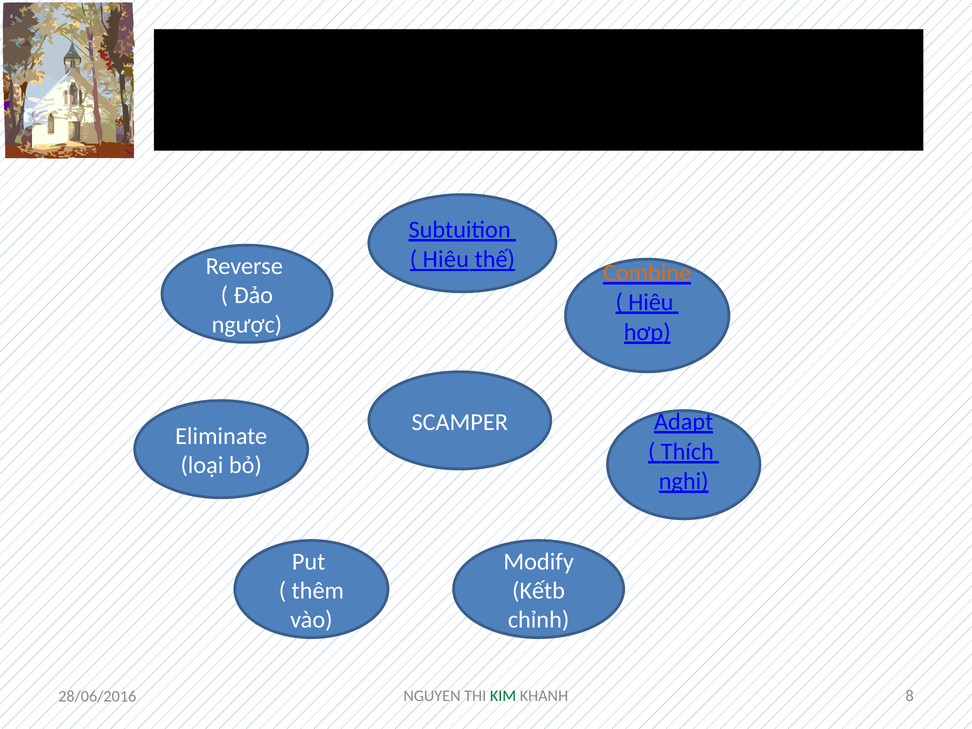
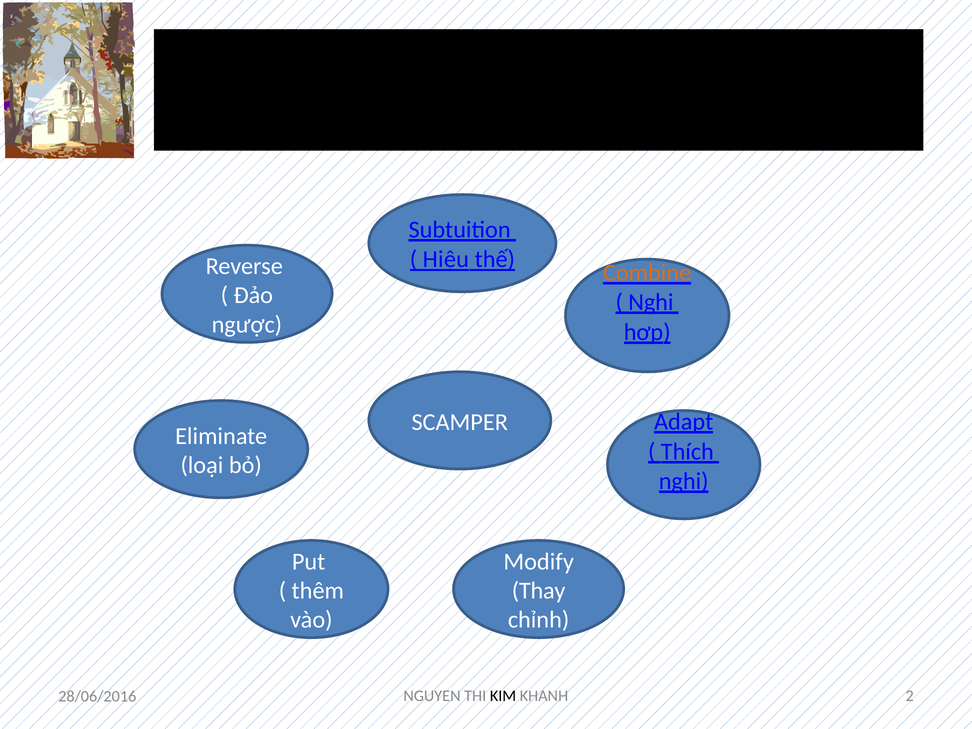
Hiệu: Hiệu -> Nghi (651, 302)
Kếtb: Kếtb -> Thay (539, 591)
KIM colour: green -> black (503, 696)
8: 8 -> 2 (910, 696)
